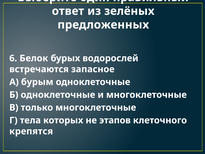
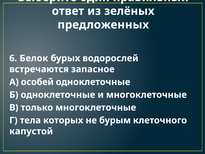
бурым: бурым -> особей (37, 82)
этапов: этапов -> бурым (115, 120)
крепятся: крепятся -> капустой (31, 131)
